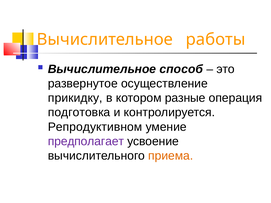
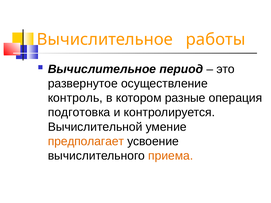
способ: способ -> период (181, 69)
прикидку: прикидку -> контроль (75, 98)
Репродуктивном: Репродуктивном -> Вычислительной (95, 127)
предполагает colour: purple -> orange (86, 141)
